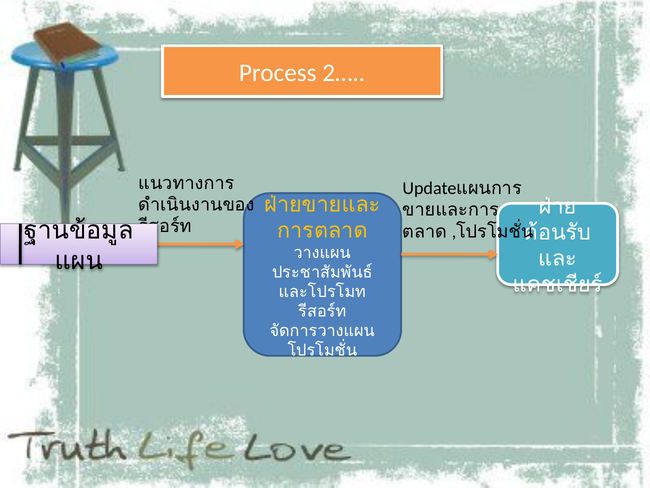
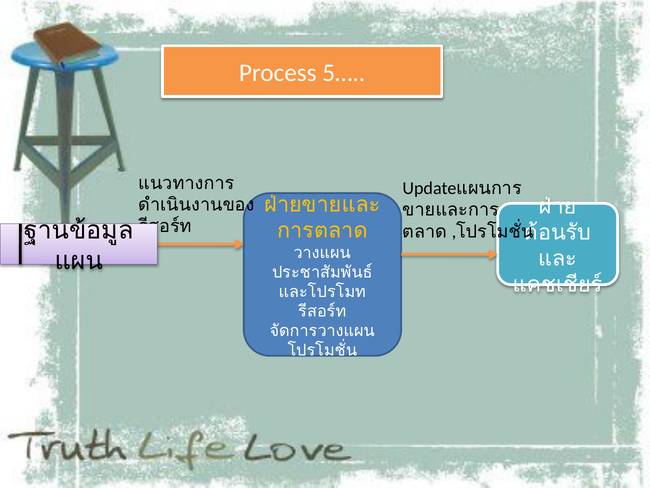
2…: 2… -> 5… (344, 73)
